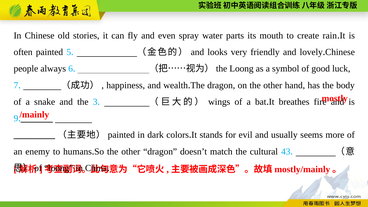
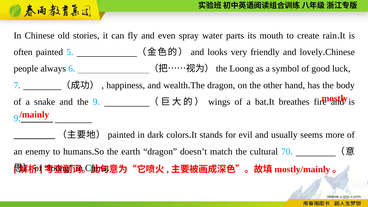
the 3: 3 -> 9 (95, 102)
other: other -> earth (131, 152)
43: 43 -> 70 (286, 152)
